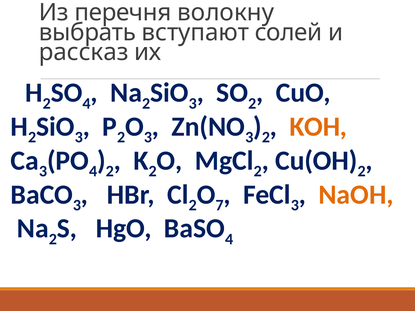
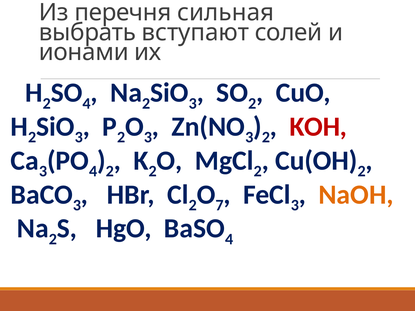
волокну: волокну -> сильная (226, 13)
рассказ: рассказ -> ионами (84, 52)
KOH colour: orange -> red (318, 127)
